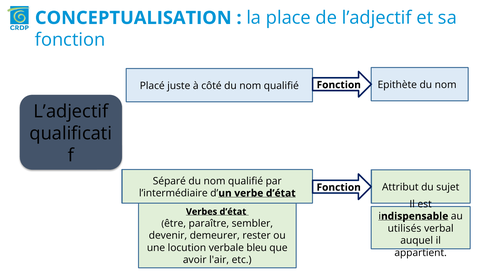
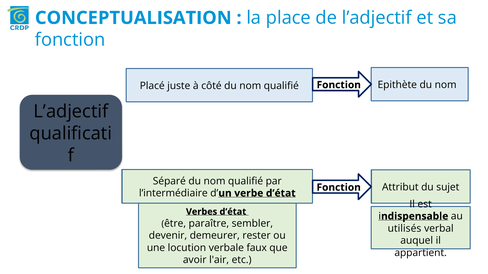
bleu: bleu -> faux (257, 248)
